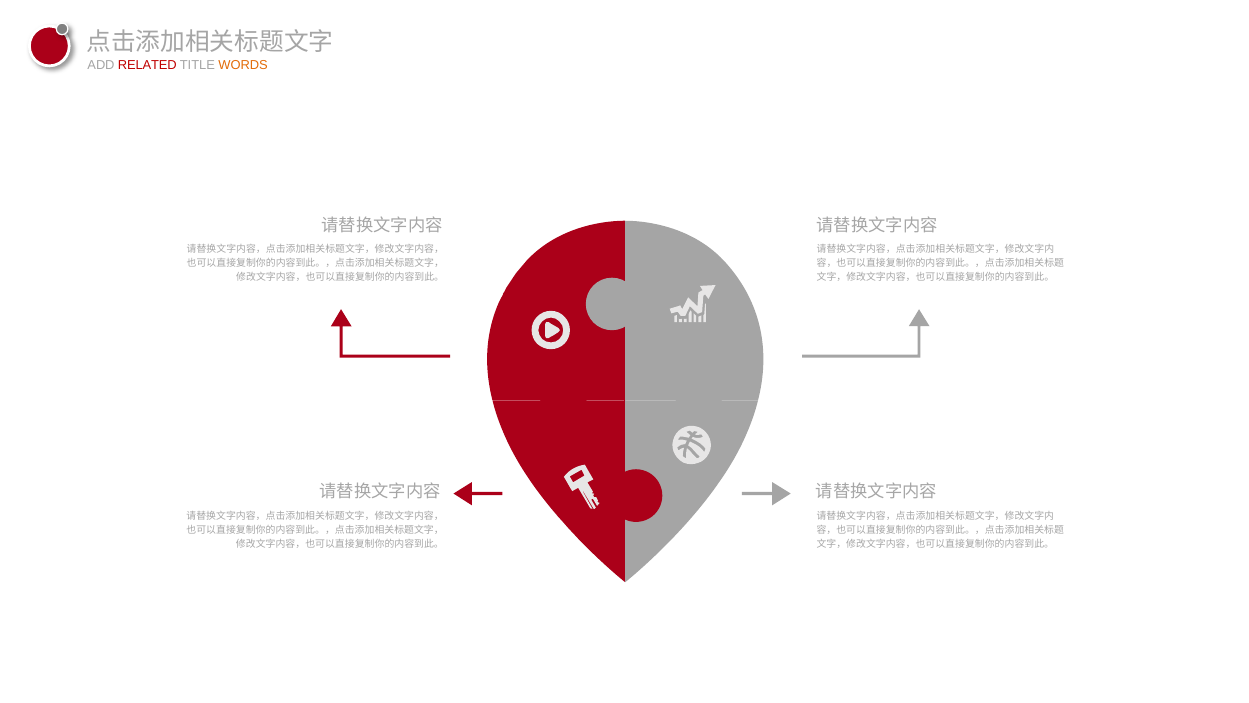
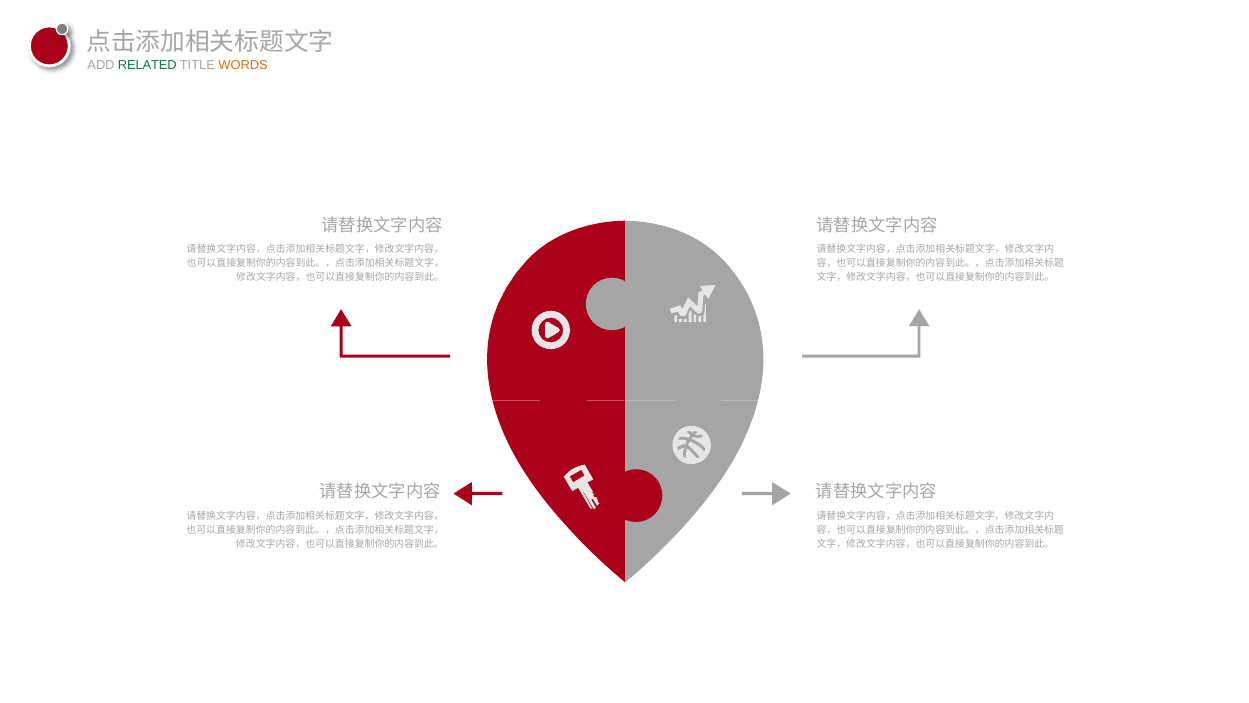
RELATED colour: red -> green (147, 66)
